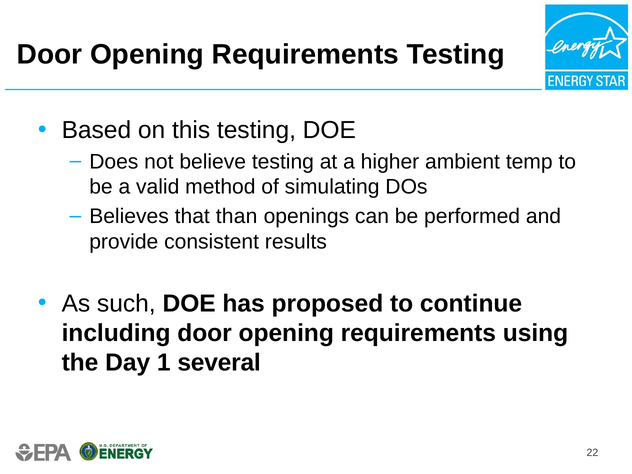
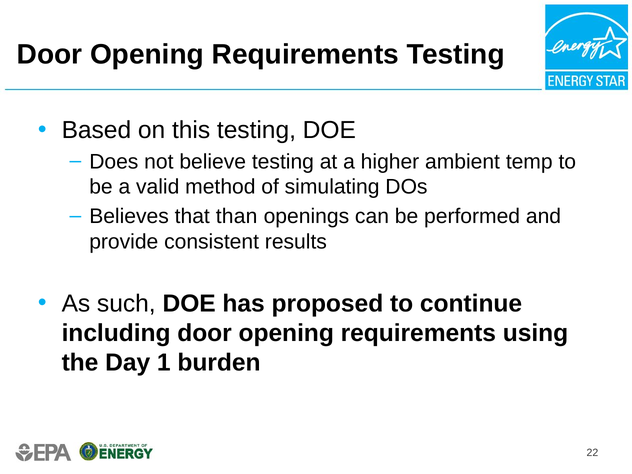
several: several -> burden (219, 363)
